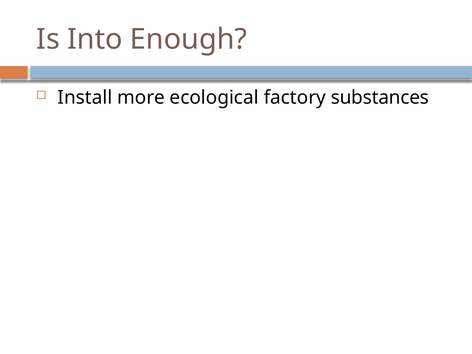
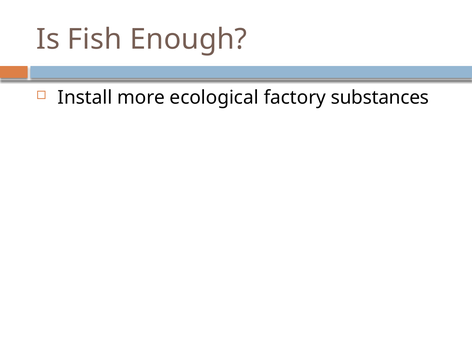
Into: Into -> Fish (95, 39)
